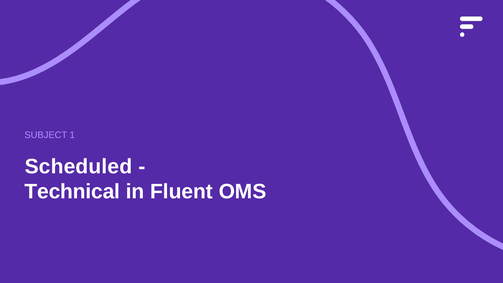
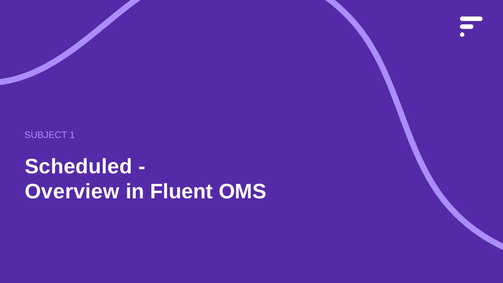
Technical: Technical -> Overview (72, 192)
